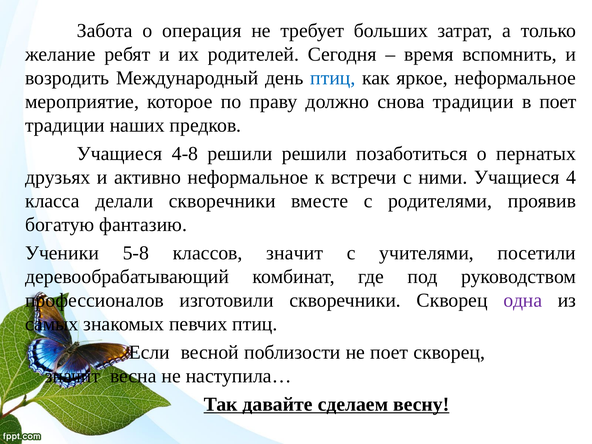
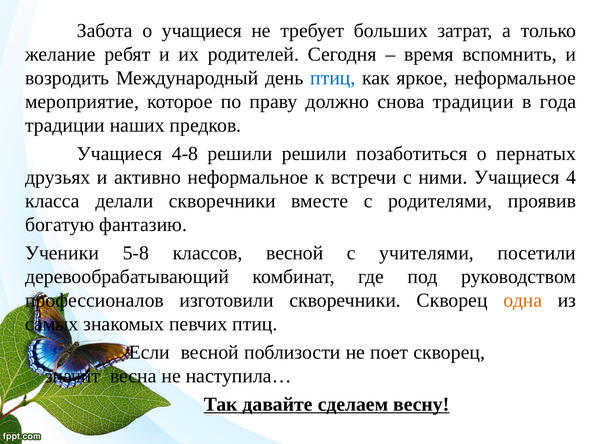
о операция: операция -> учащиеся (202, 31)
в поет: поет -> года (558, 102)
классов значит: значит -> весной (295, 253)
одна colour: purple -> orange (523, 300)
